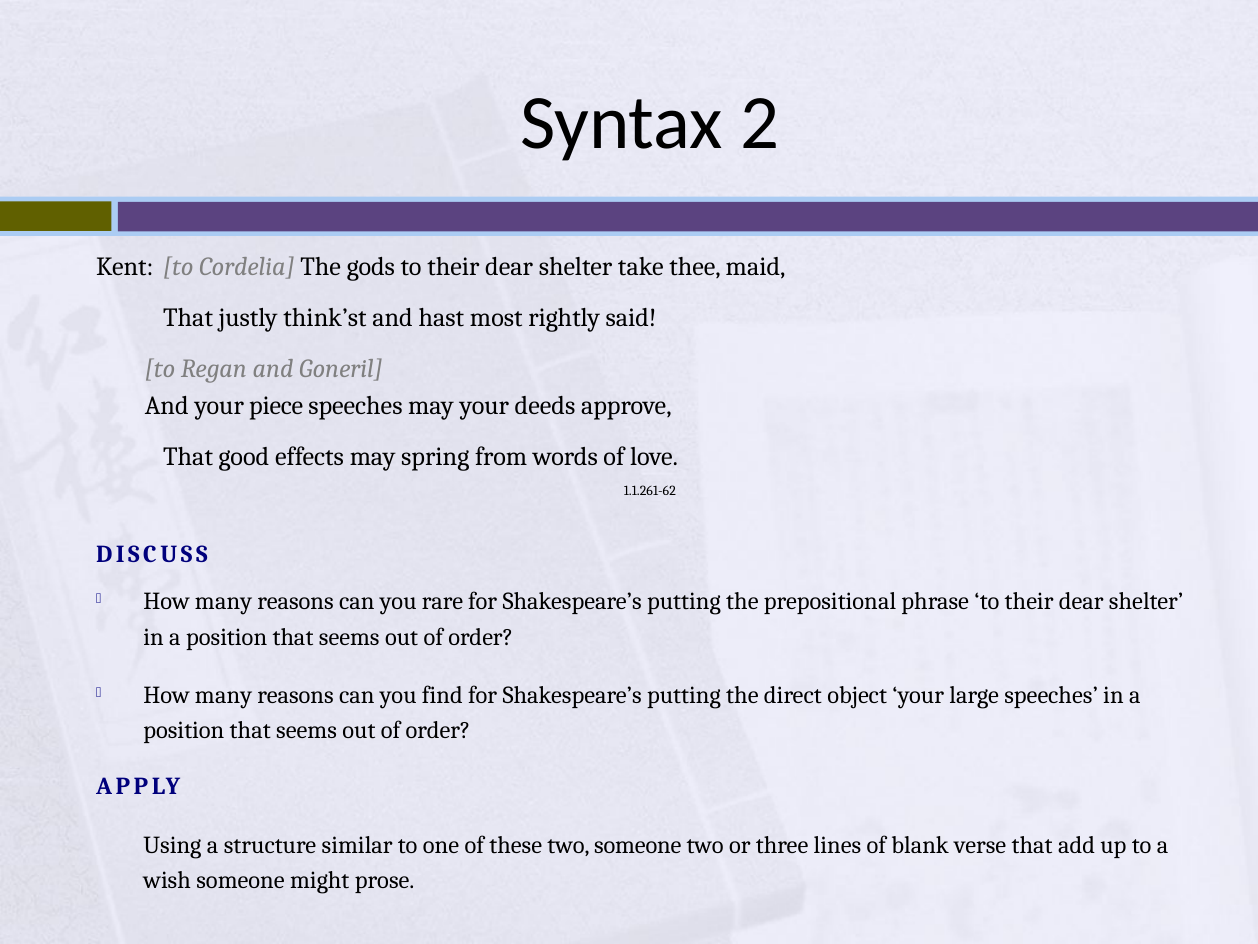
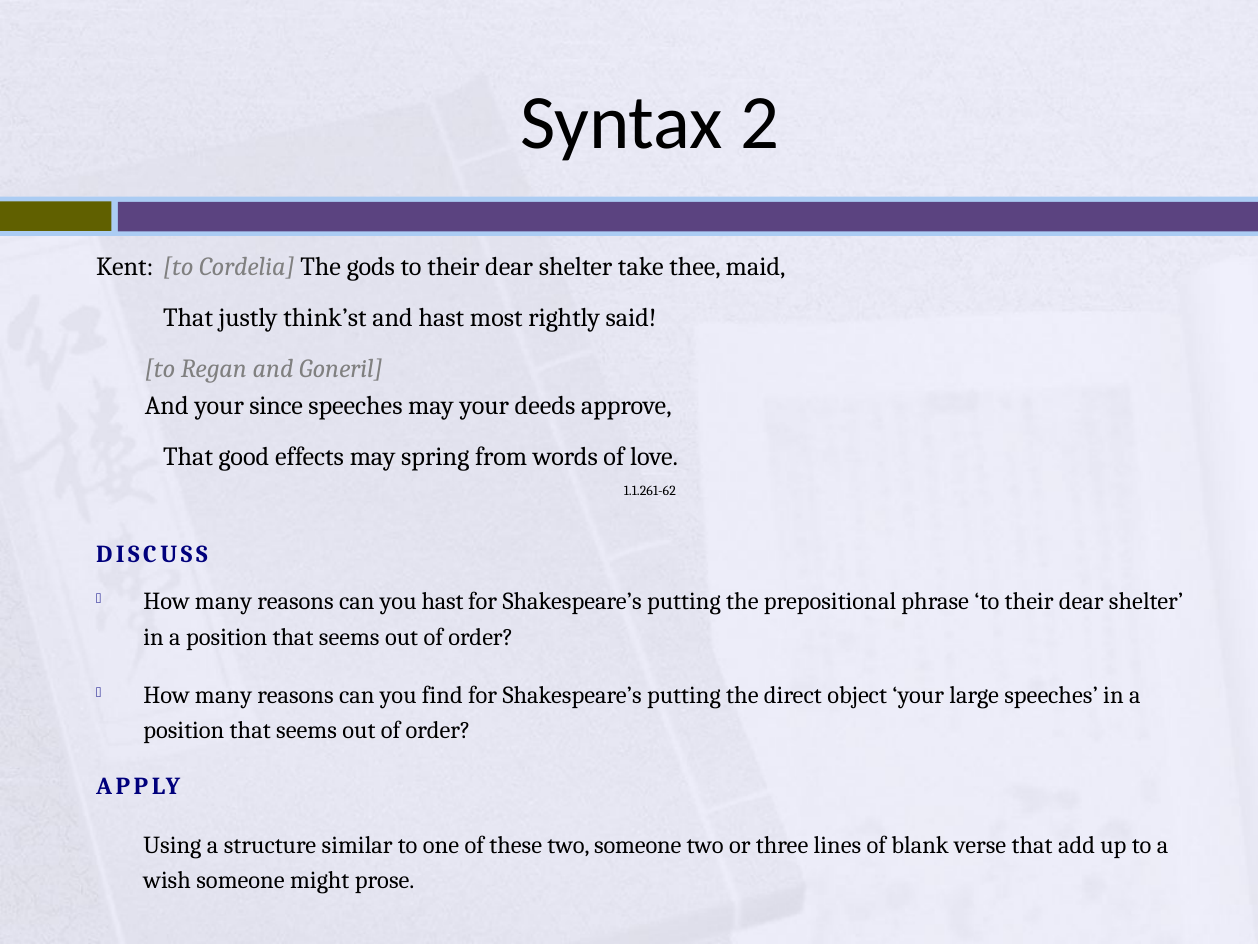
piece: piece -> since (276, 406)
you rare: rare -> hast (443, 602)
